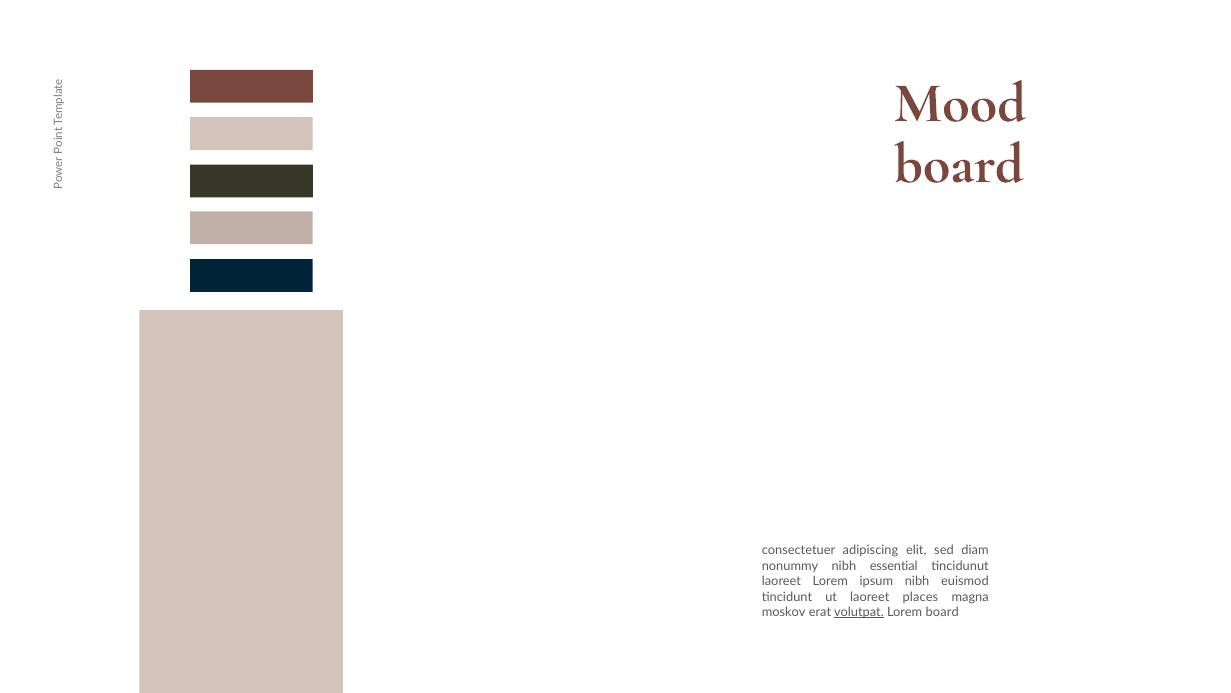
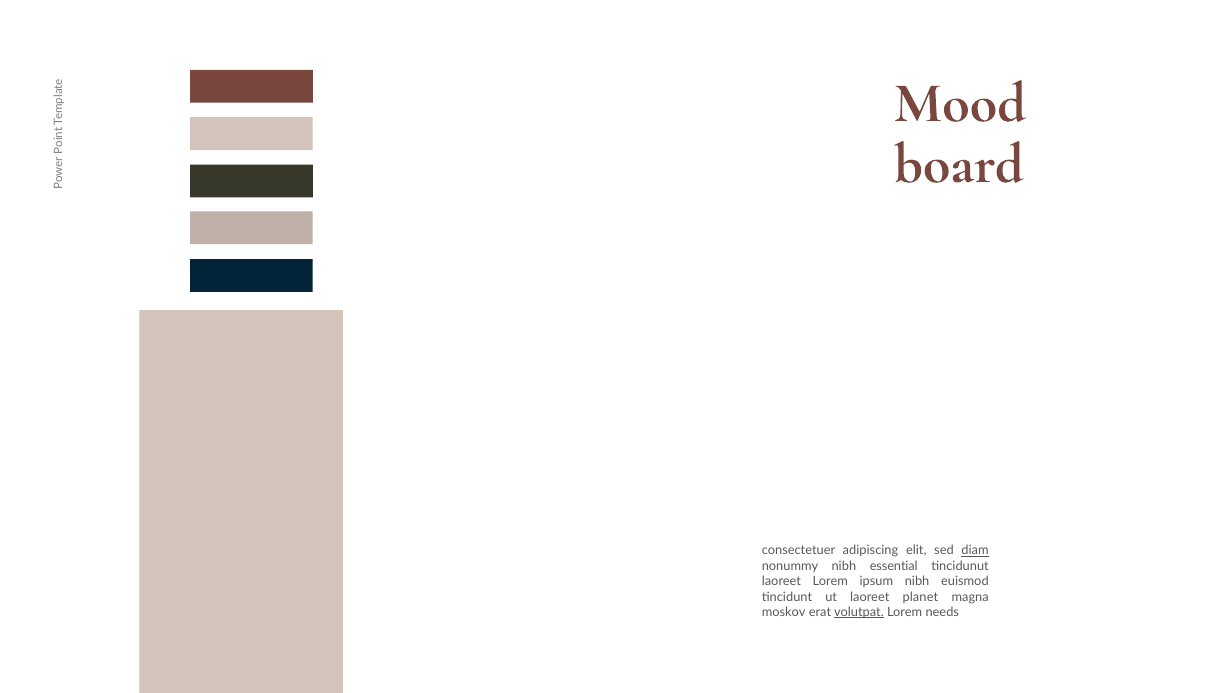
diam underline: none -> present (975, 550)
places: places -> planet (920, 596)
Lorem board: board -> needs (942, 612)
